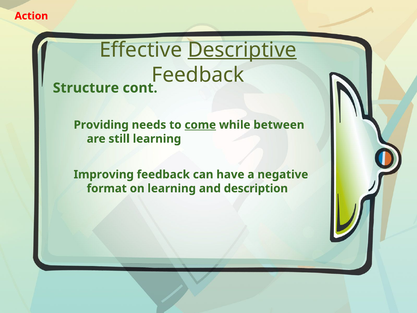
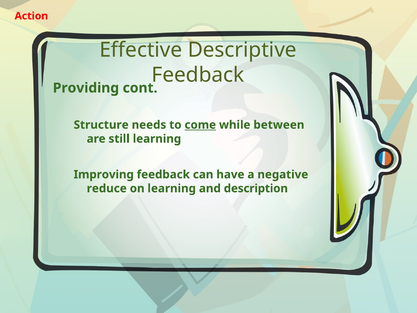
Descriptive underline: present -> none (242, 50)
Structure: Structure -> Providing (86, 88)
Providing: Providing -> Structure (101, 125)
format: format -> reduce (107, 188)
